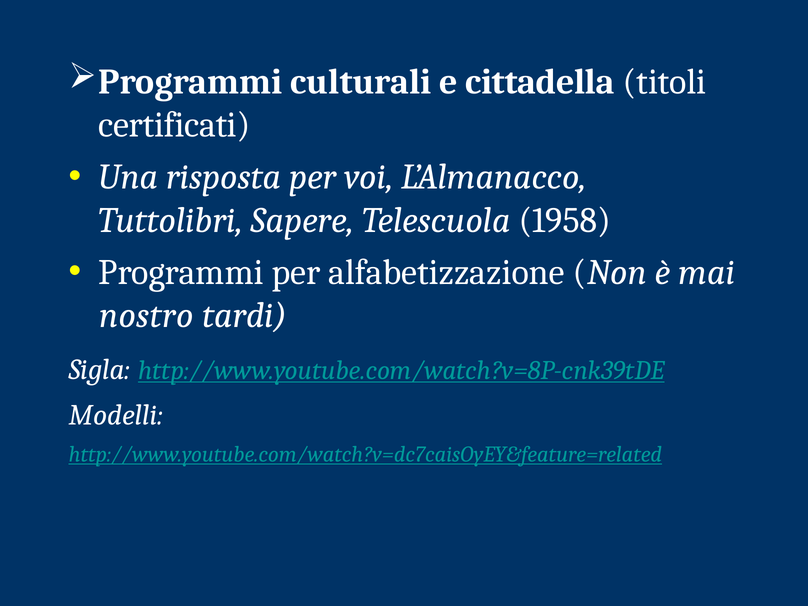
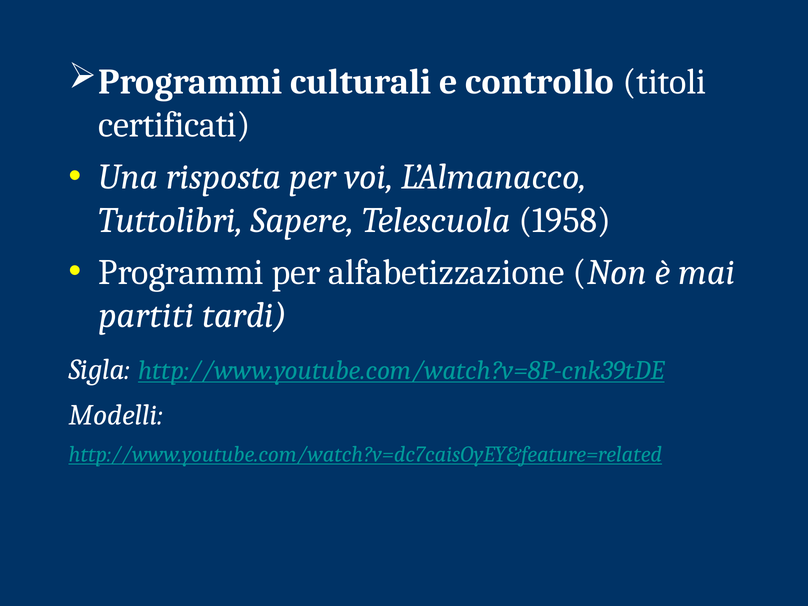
cittadella: cittadella -> controllo (540, 82)
nostro: nostro -> partiti (146, 315)
